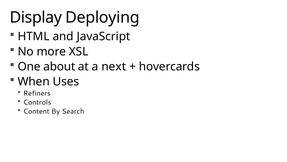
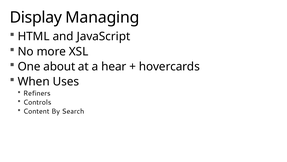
Deploying: Deploying -> Managing (102, 17)
next: next -> hear (114, 66)
